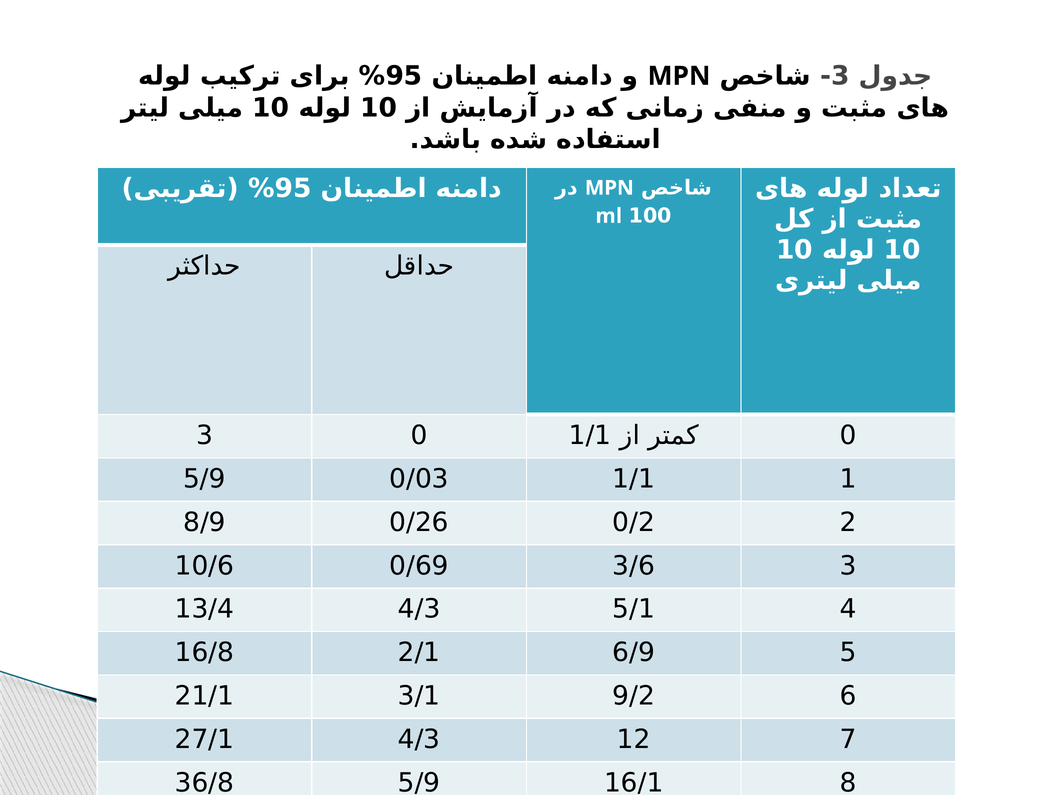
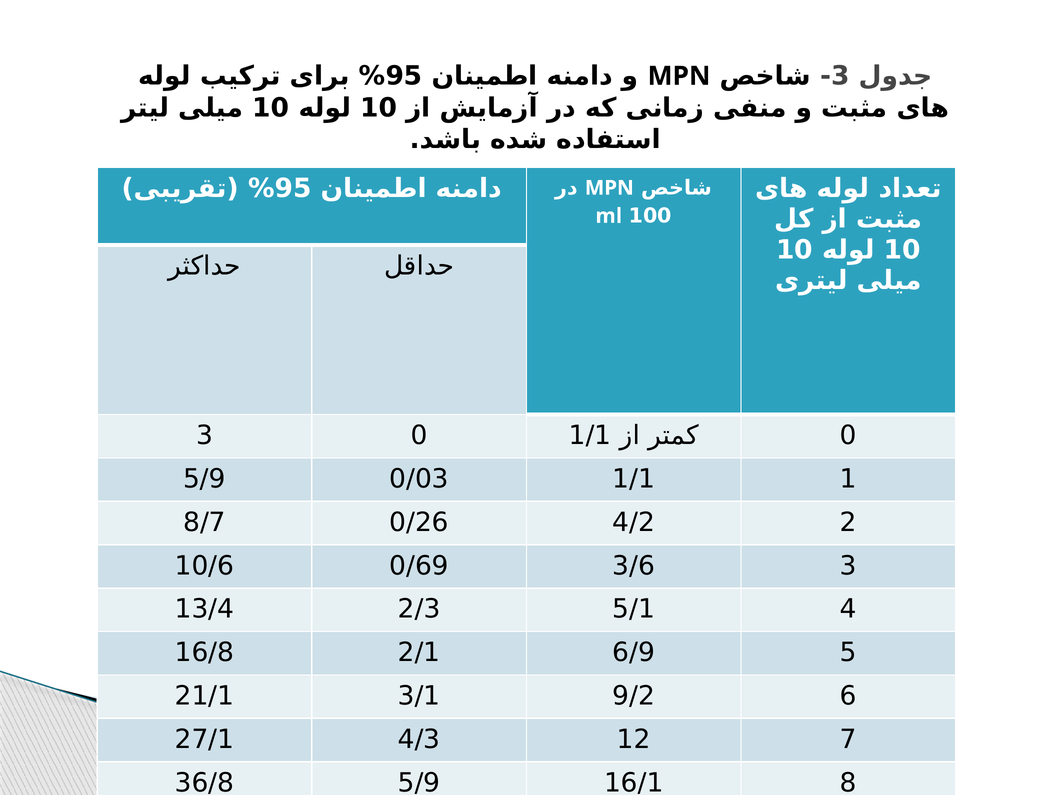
8/9: 8/9 -> 8/7 (204, 522)
0/2: 0/2 -> 4/2 (634, 522)
13/4 4/3: 4/3 -> 2/3 (419, 609)
